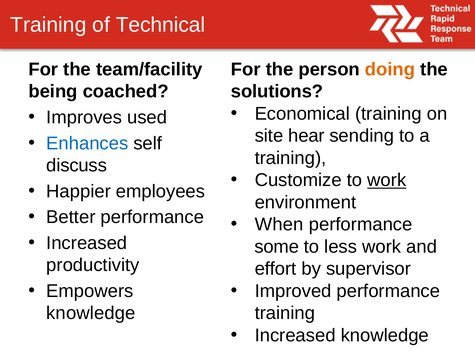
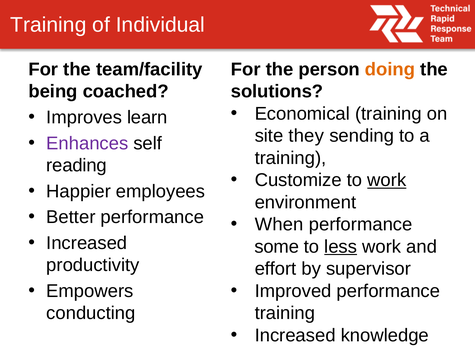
Technical: Technical -> Individual (160, 25)
used: used -> learn (147, 117)
hear: hear -> they (306, 136)
Enhances colour: blue -> purple (87, 143)
discuss: discuss -> reading (77, 166)
less underline: none -> present (341, 247)
knowledge: knowledge -> conducting (91, 313)
